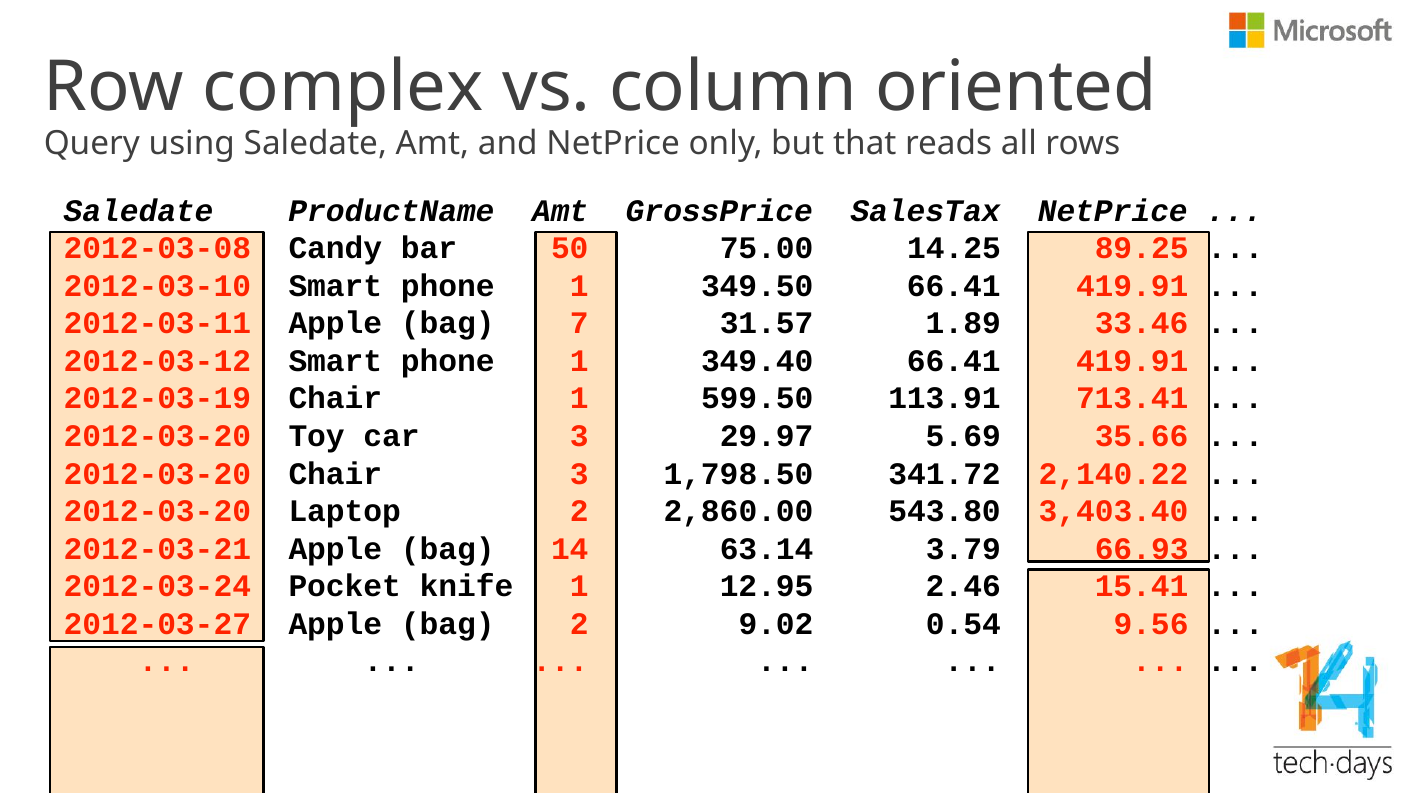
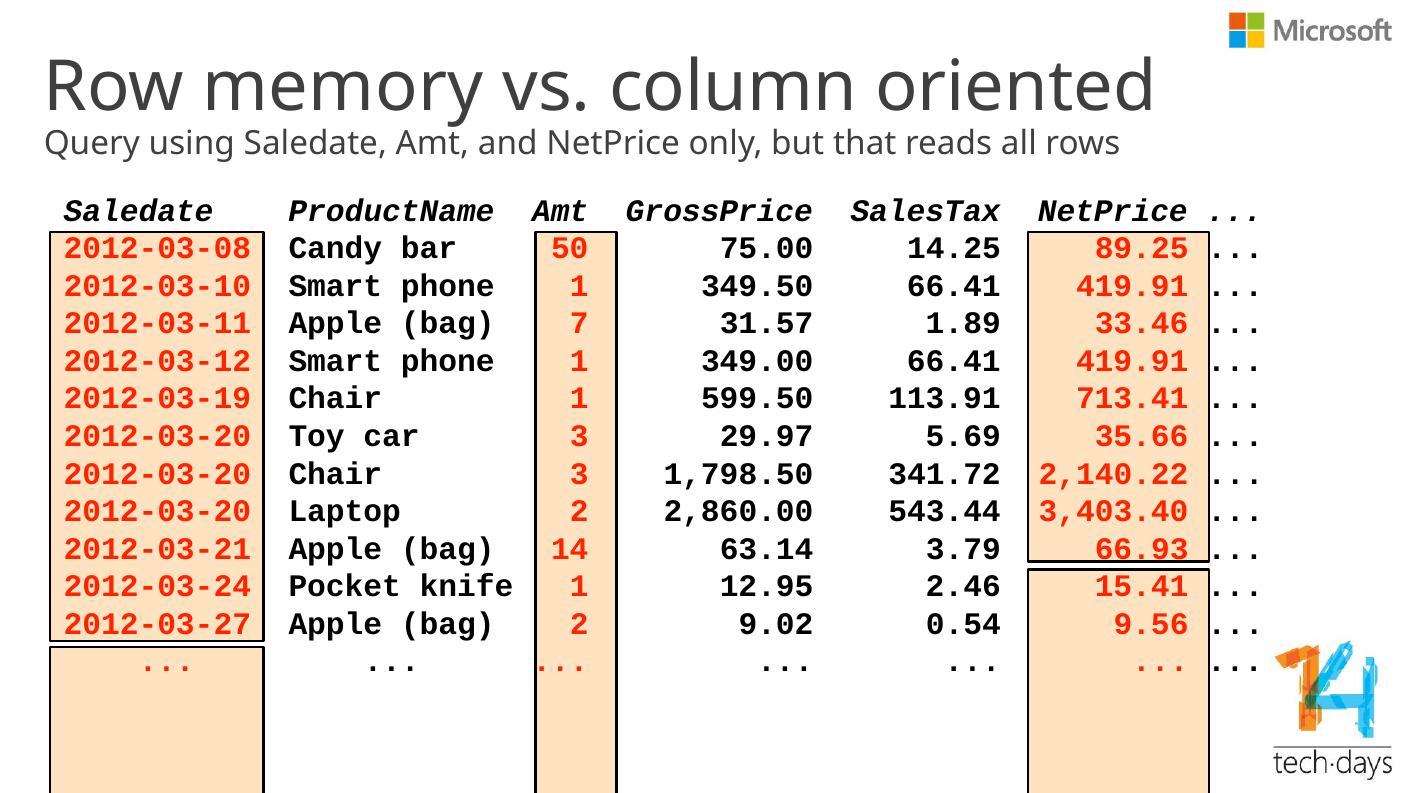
complex: complex -> memory (343, 88)
349.40: 349.40 -> 349.00 (757, 361)
543.80: 543.80 -> 543.44 (945, 511)
